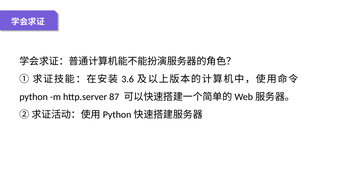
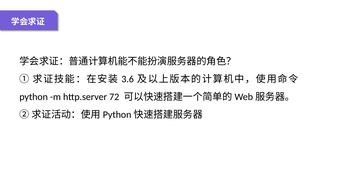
87: 87 -> 72 (114, 97)
